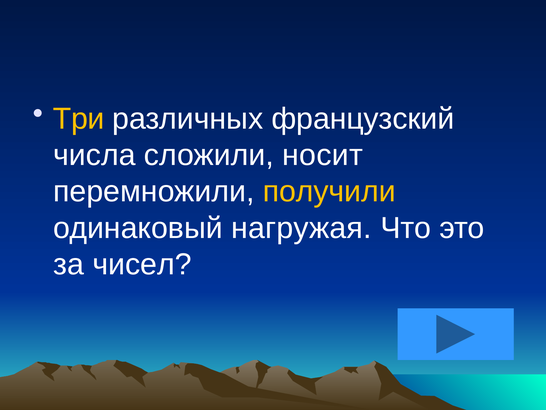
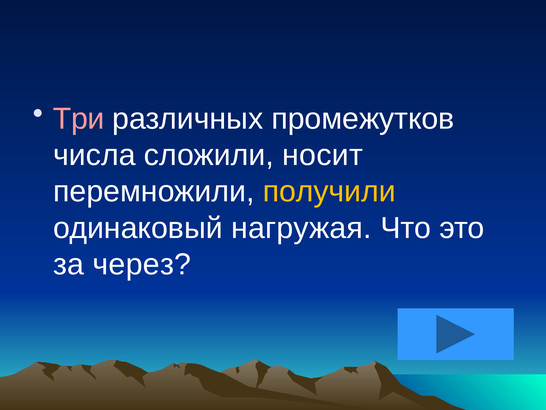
Три colour: yellow -> pink (79, 119)
французский: французский -> промежутков (363, 119)
чисел: чисел -> через (142, 264)
